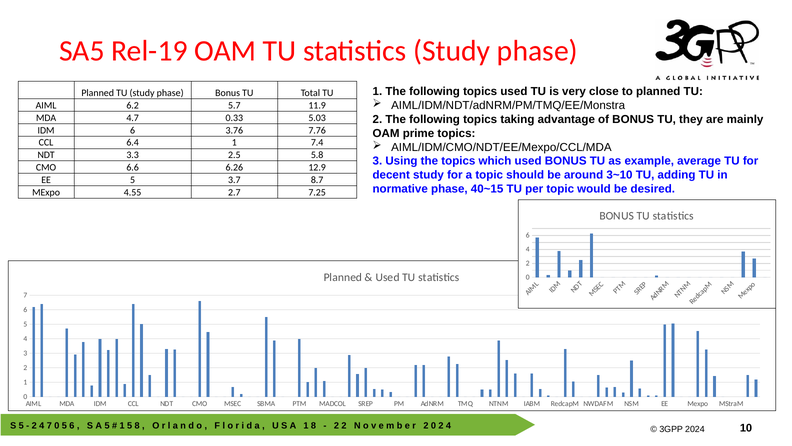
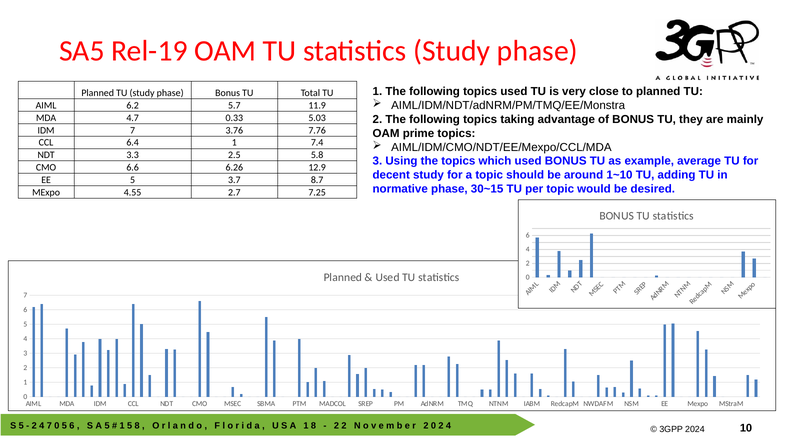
IDM 6: 6 -> 7 (133, 130)
3~10: 3~10 -> 1~10 (619, 175)
40~15: 40~15 -> 30~15 (487, 189)
